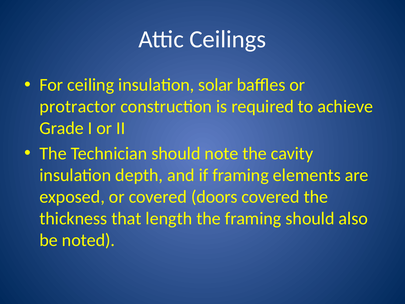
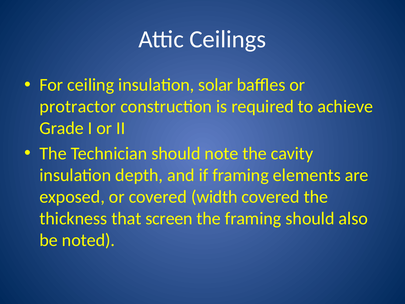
doors: doors -> width (214, 197)
length: length -> screen (169, 218)
